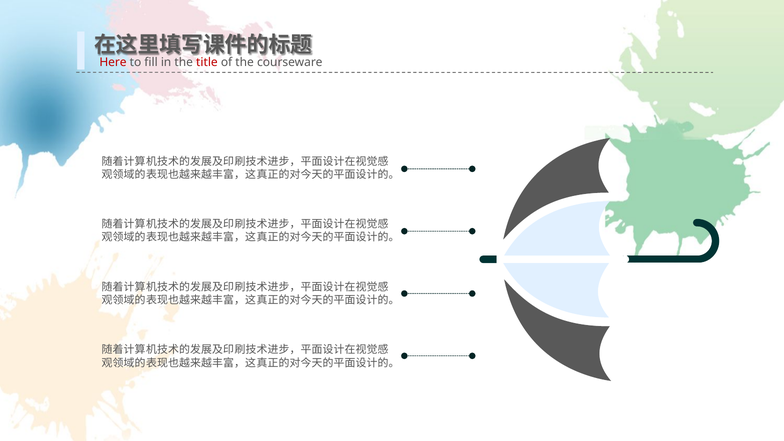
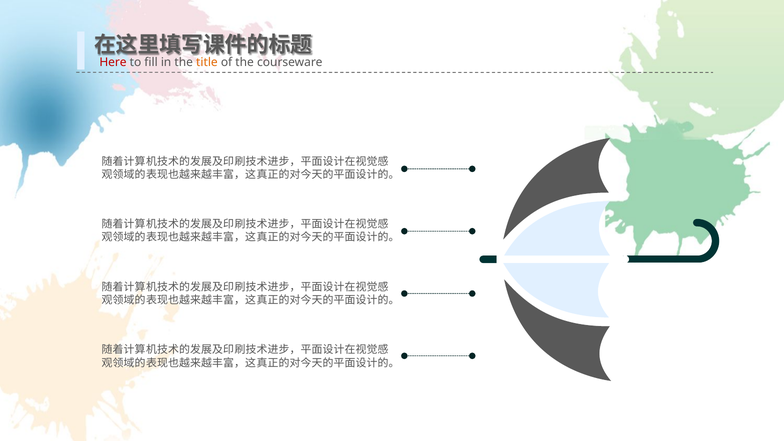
title colour: red -> orange (207, 62)
